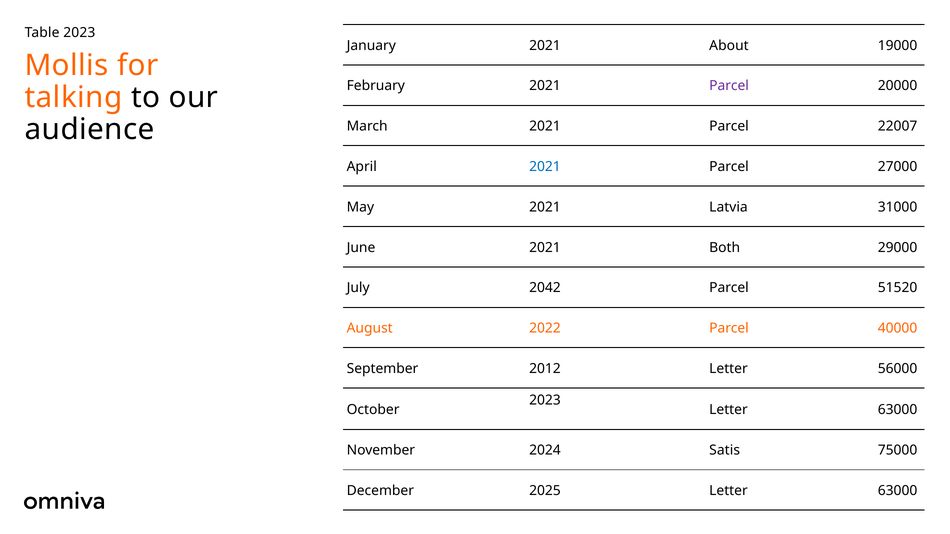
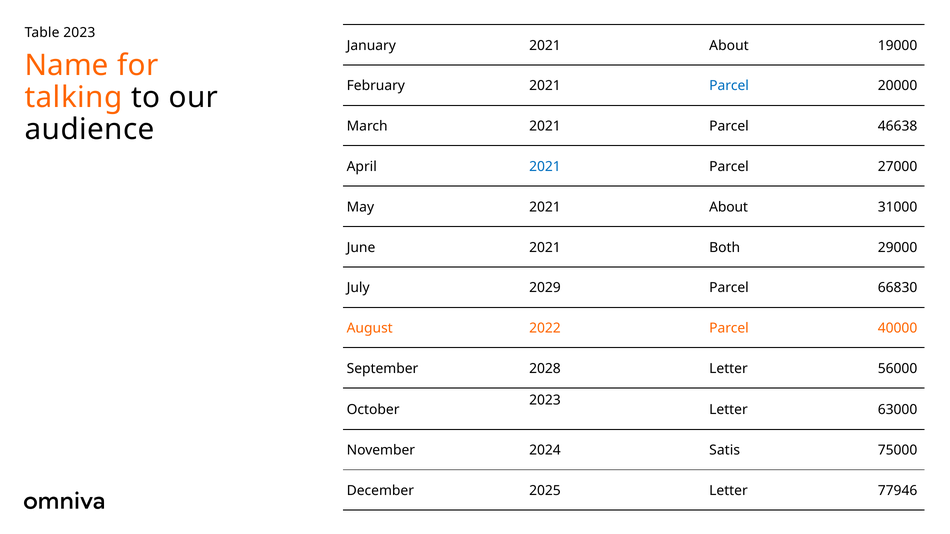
Mollis: Mollis -> Name (67, 65)
Parcel colour: purple -> blue (729, 86)
22007: 22007 -> 46638 (898, 126)
May 2021 Latvia: Latvia -> About (729, 207)
2042: 2042 -> 2029 (545, 288)
51520: 51520 -> 66830 (898, 288)
2012: 2012 -> 2028 (545, 369)
2025 Letter 63000: 63000 -> 77946 (898, 491)
